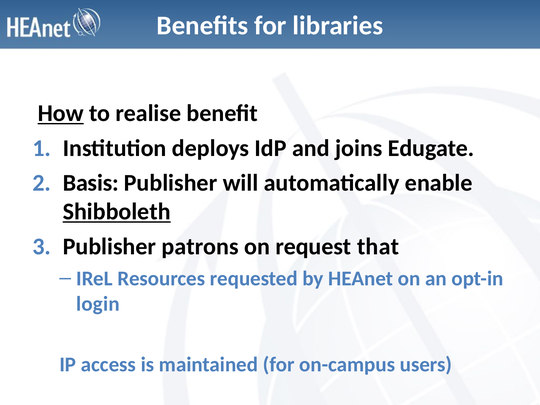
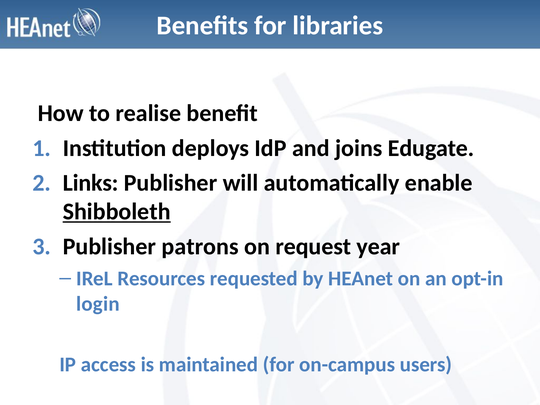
How underline: present -> none (61, 113)
Basis: Basis -> Links (91, 183)
that: that -> year (378, 246)
